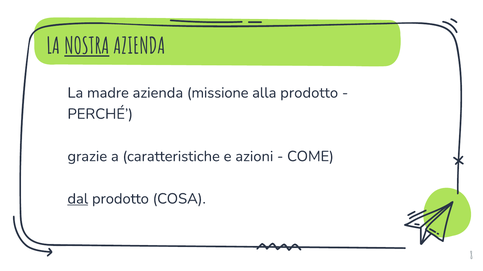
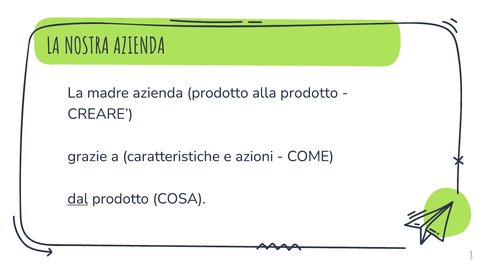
NOSTRA underline: present -> none (87, 46)
azienda missione: missione -> prodotto (218, 93)
PERCHÉ: PERCHÉ -> CREARE (100, 114)
